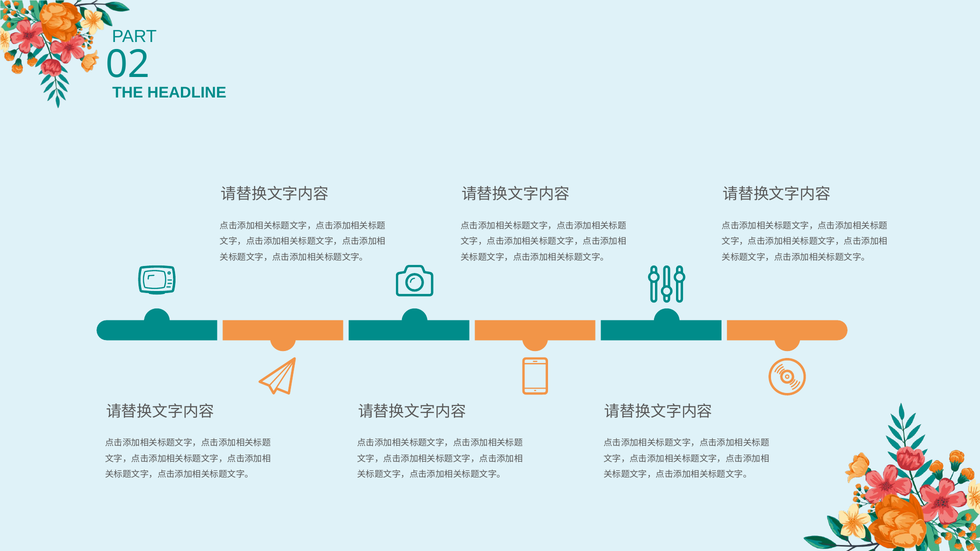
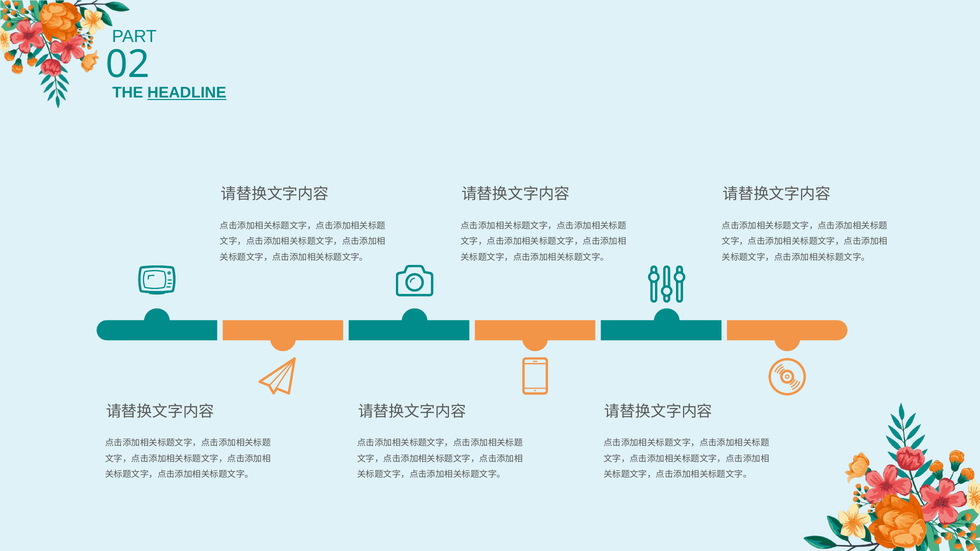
HEADLINE underline: none -> present (187, 93)
